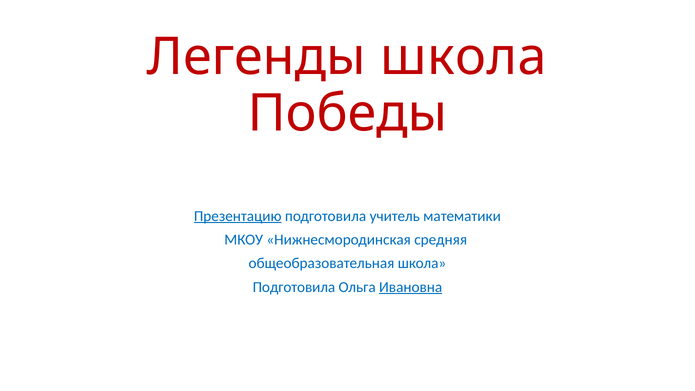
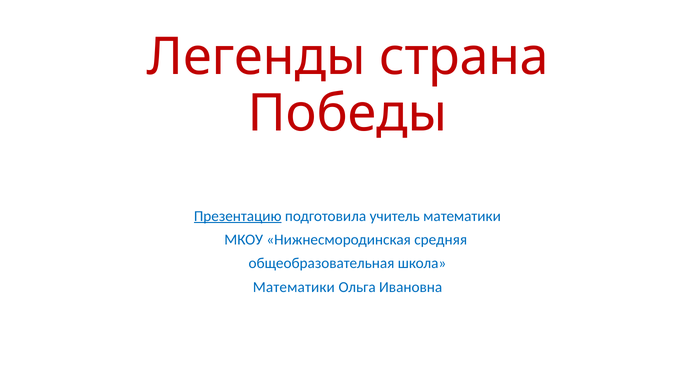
Легенды школа: школа -> страна (464, 57)
Подготовила: Подготовила -> Математики (294, 287)
Ивановна underline: present -> none (411, 287)
